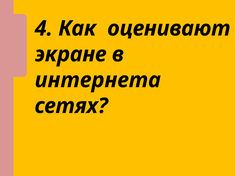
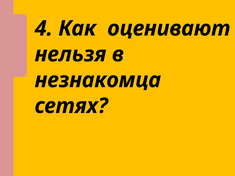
экране: экране -> нельзя (71, 54)
интернета: интернета -> незнакомца (98, 80)
